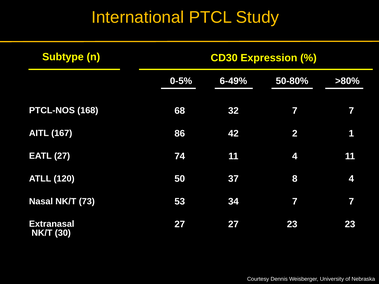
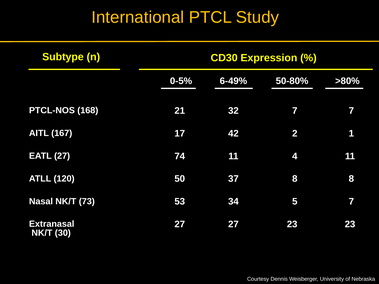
68: 68 -> 21 (180, 111)
86: 86 -> 17 (180, 134)
8 4: 4 -> 8 (351, 179)
34 7: 7 -> 5 (295, 202)
